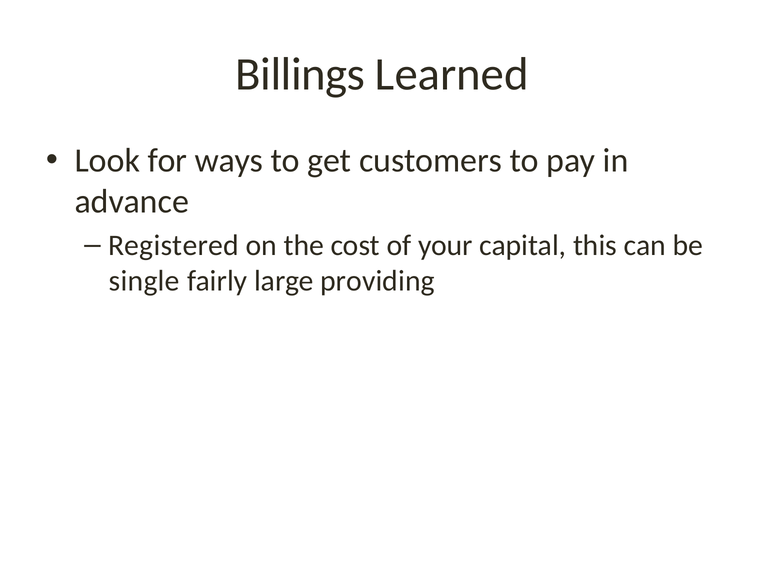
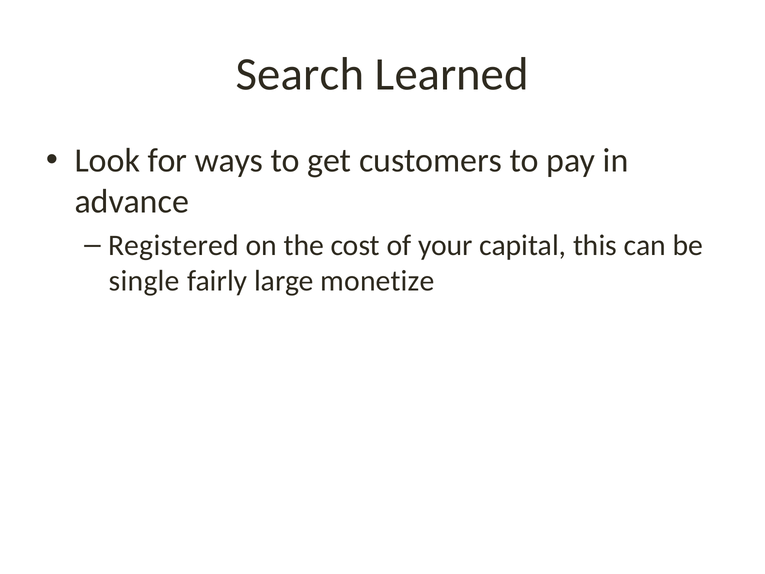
Billings: Billings -> Search (300, 74)
providing: providing -> monetize (377, 281)
